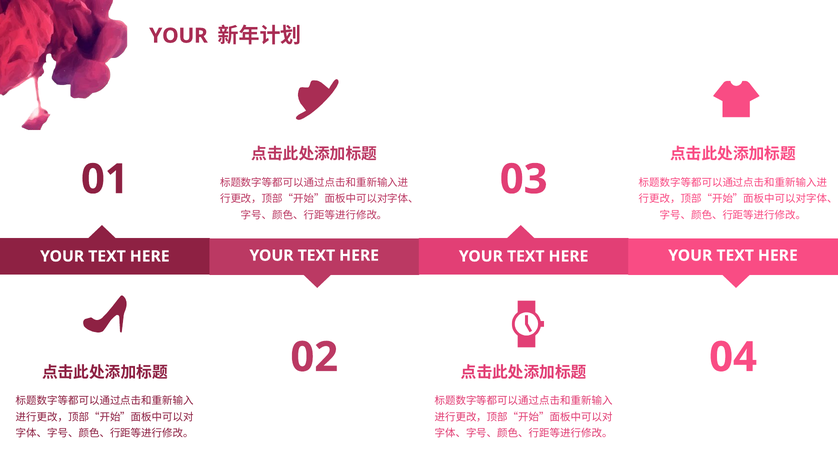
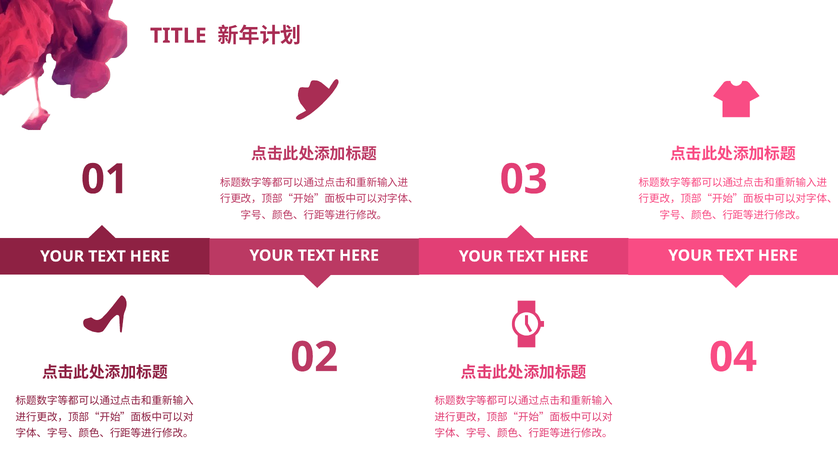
YOUR: YOUR -> TITLE (178, 36)
